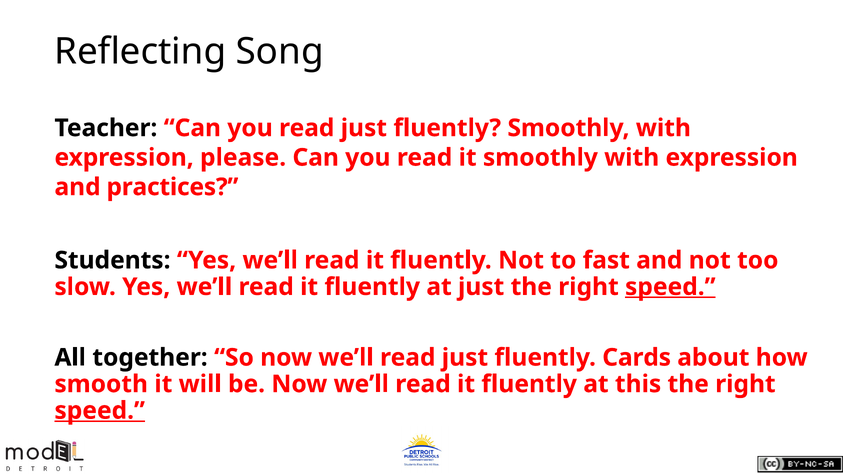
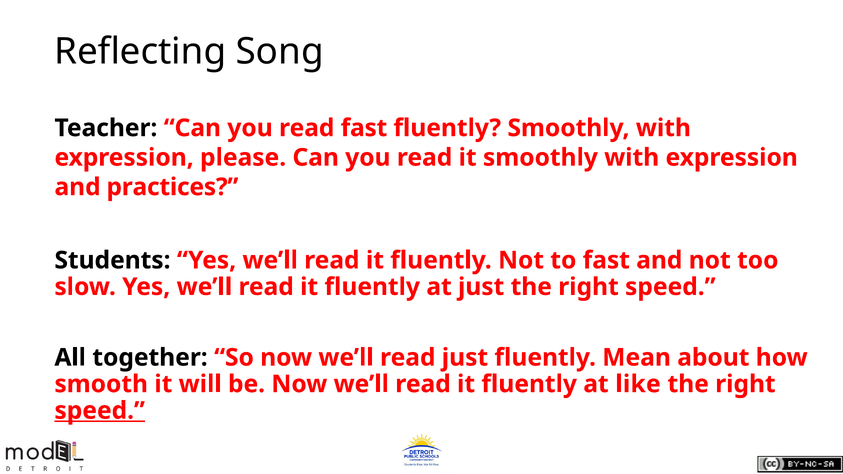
you read just: just -> fast (364, 128)
speed underline: present -> none (670, 287)
Cards: Cards -> Mean (637, 358)
this: this -> like (638, 384)
